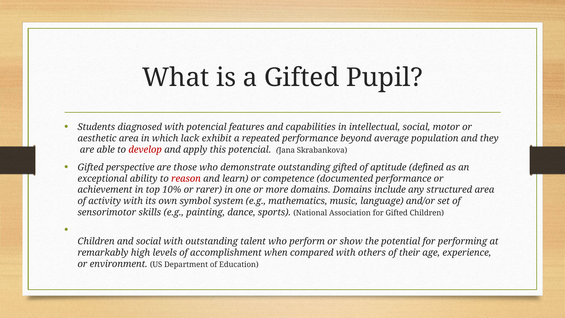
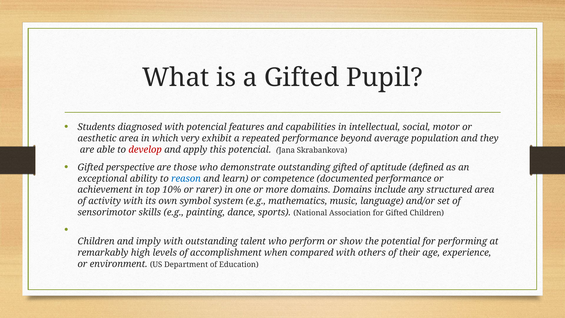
lack: lack -> very (190, 138)
reason colour: red -> blue (186, 178)
and social: social -> imply (148, 241)
